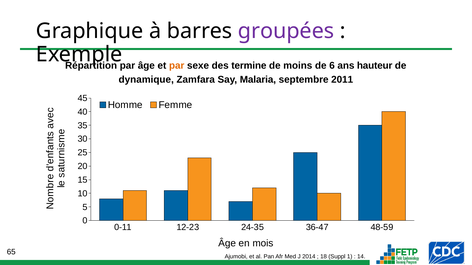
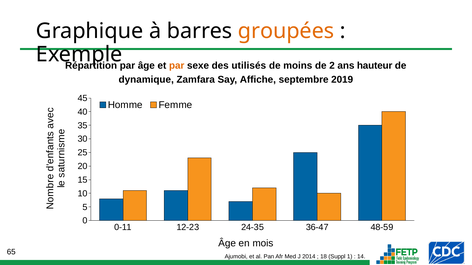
groupées colour: purple -> orange (286, 31)
termine: termine -> utilisés (249, 66)
6: 6 -> 2 (332, 66)
Malaria: Malaria -> Affiche (258, 80)
2011: 2011 -> 2019 (342, 80)
